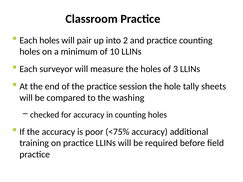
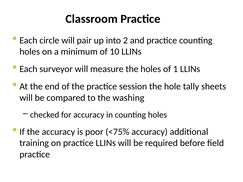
Each holes: holes -> circle (49, 40)
3: 3 -> 1 (176, 69)
